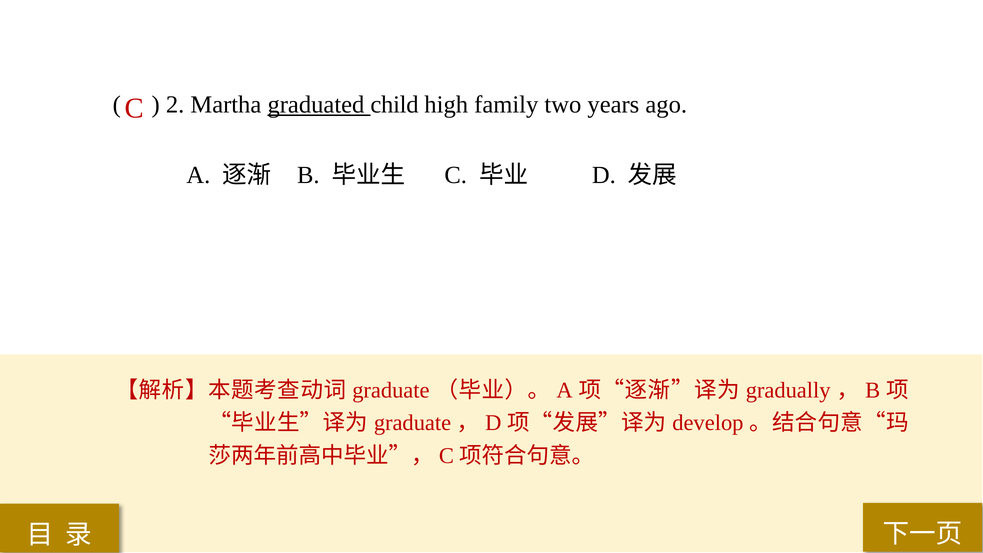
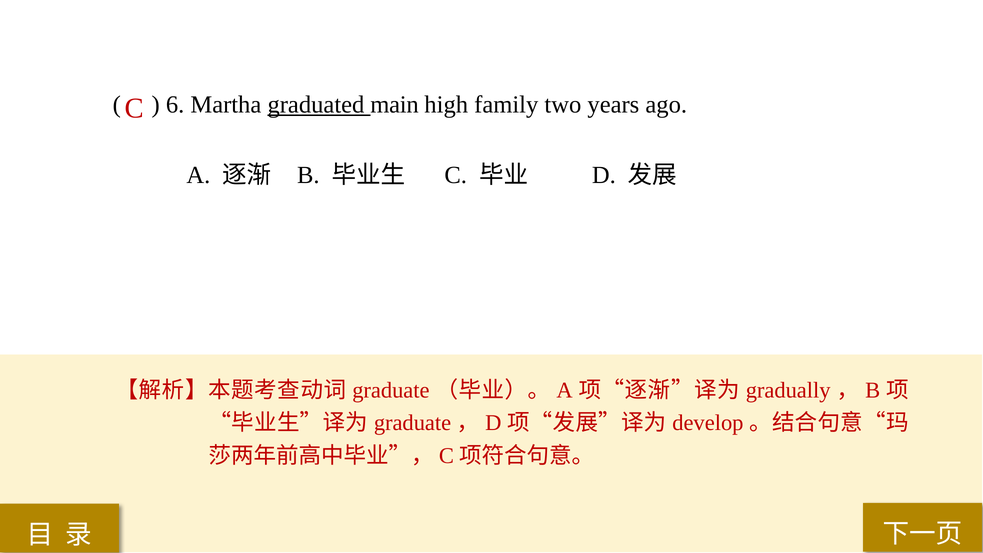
2: 2 -> 6 (175, 104)
child: child -> main (395, 104)
